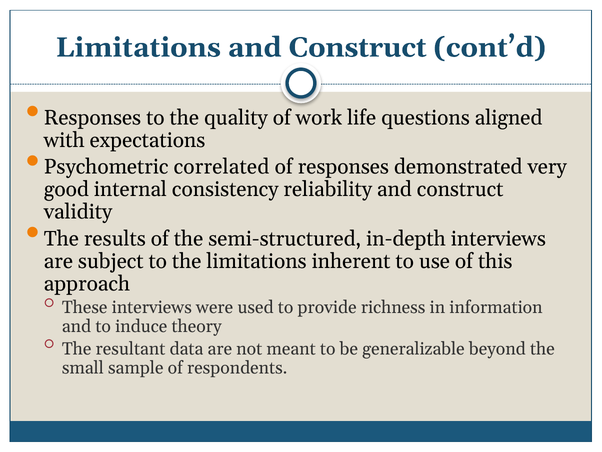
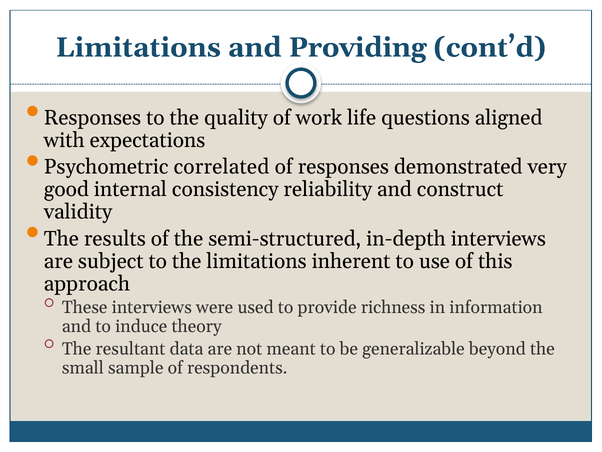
Limitations and Construct: Construct -> Providing (358, 47)
